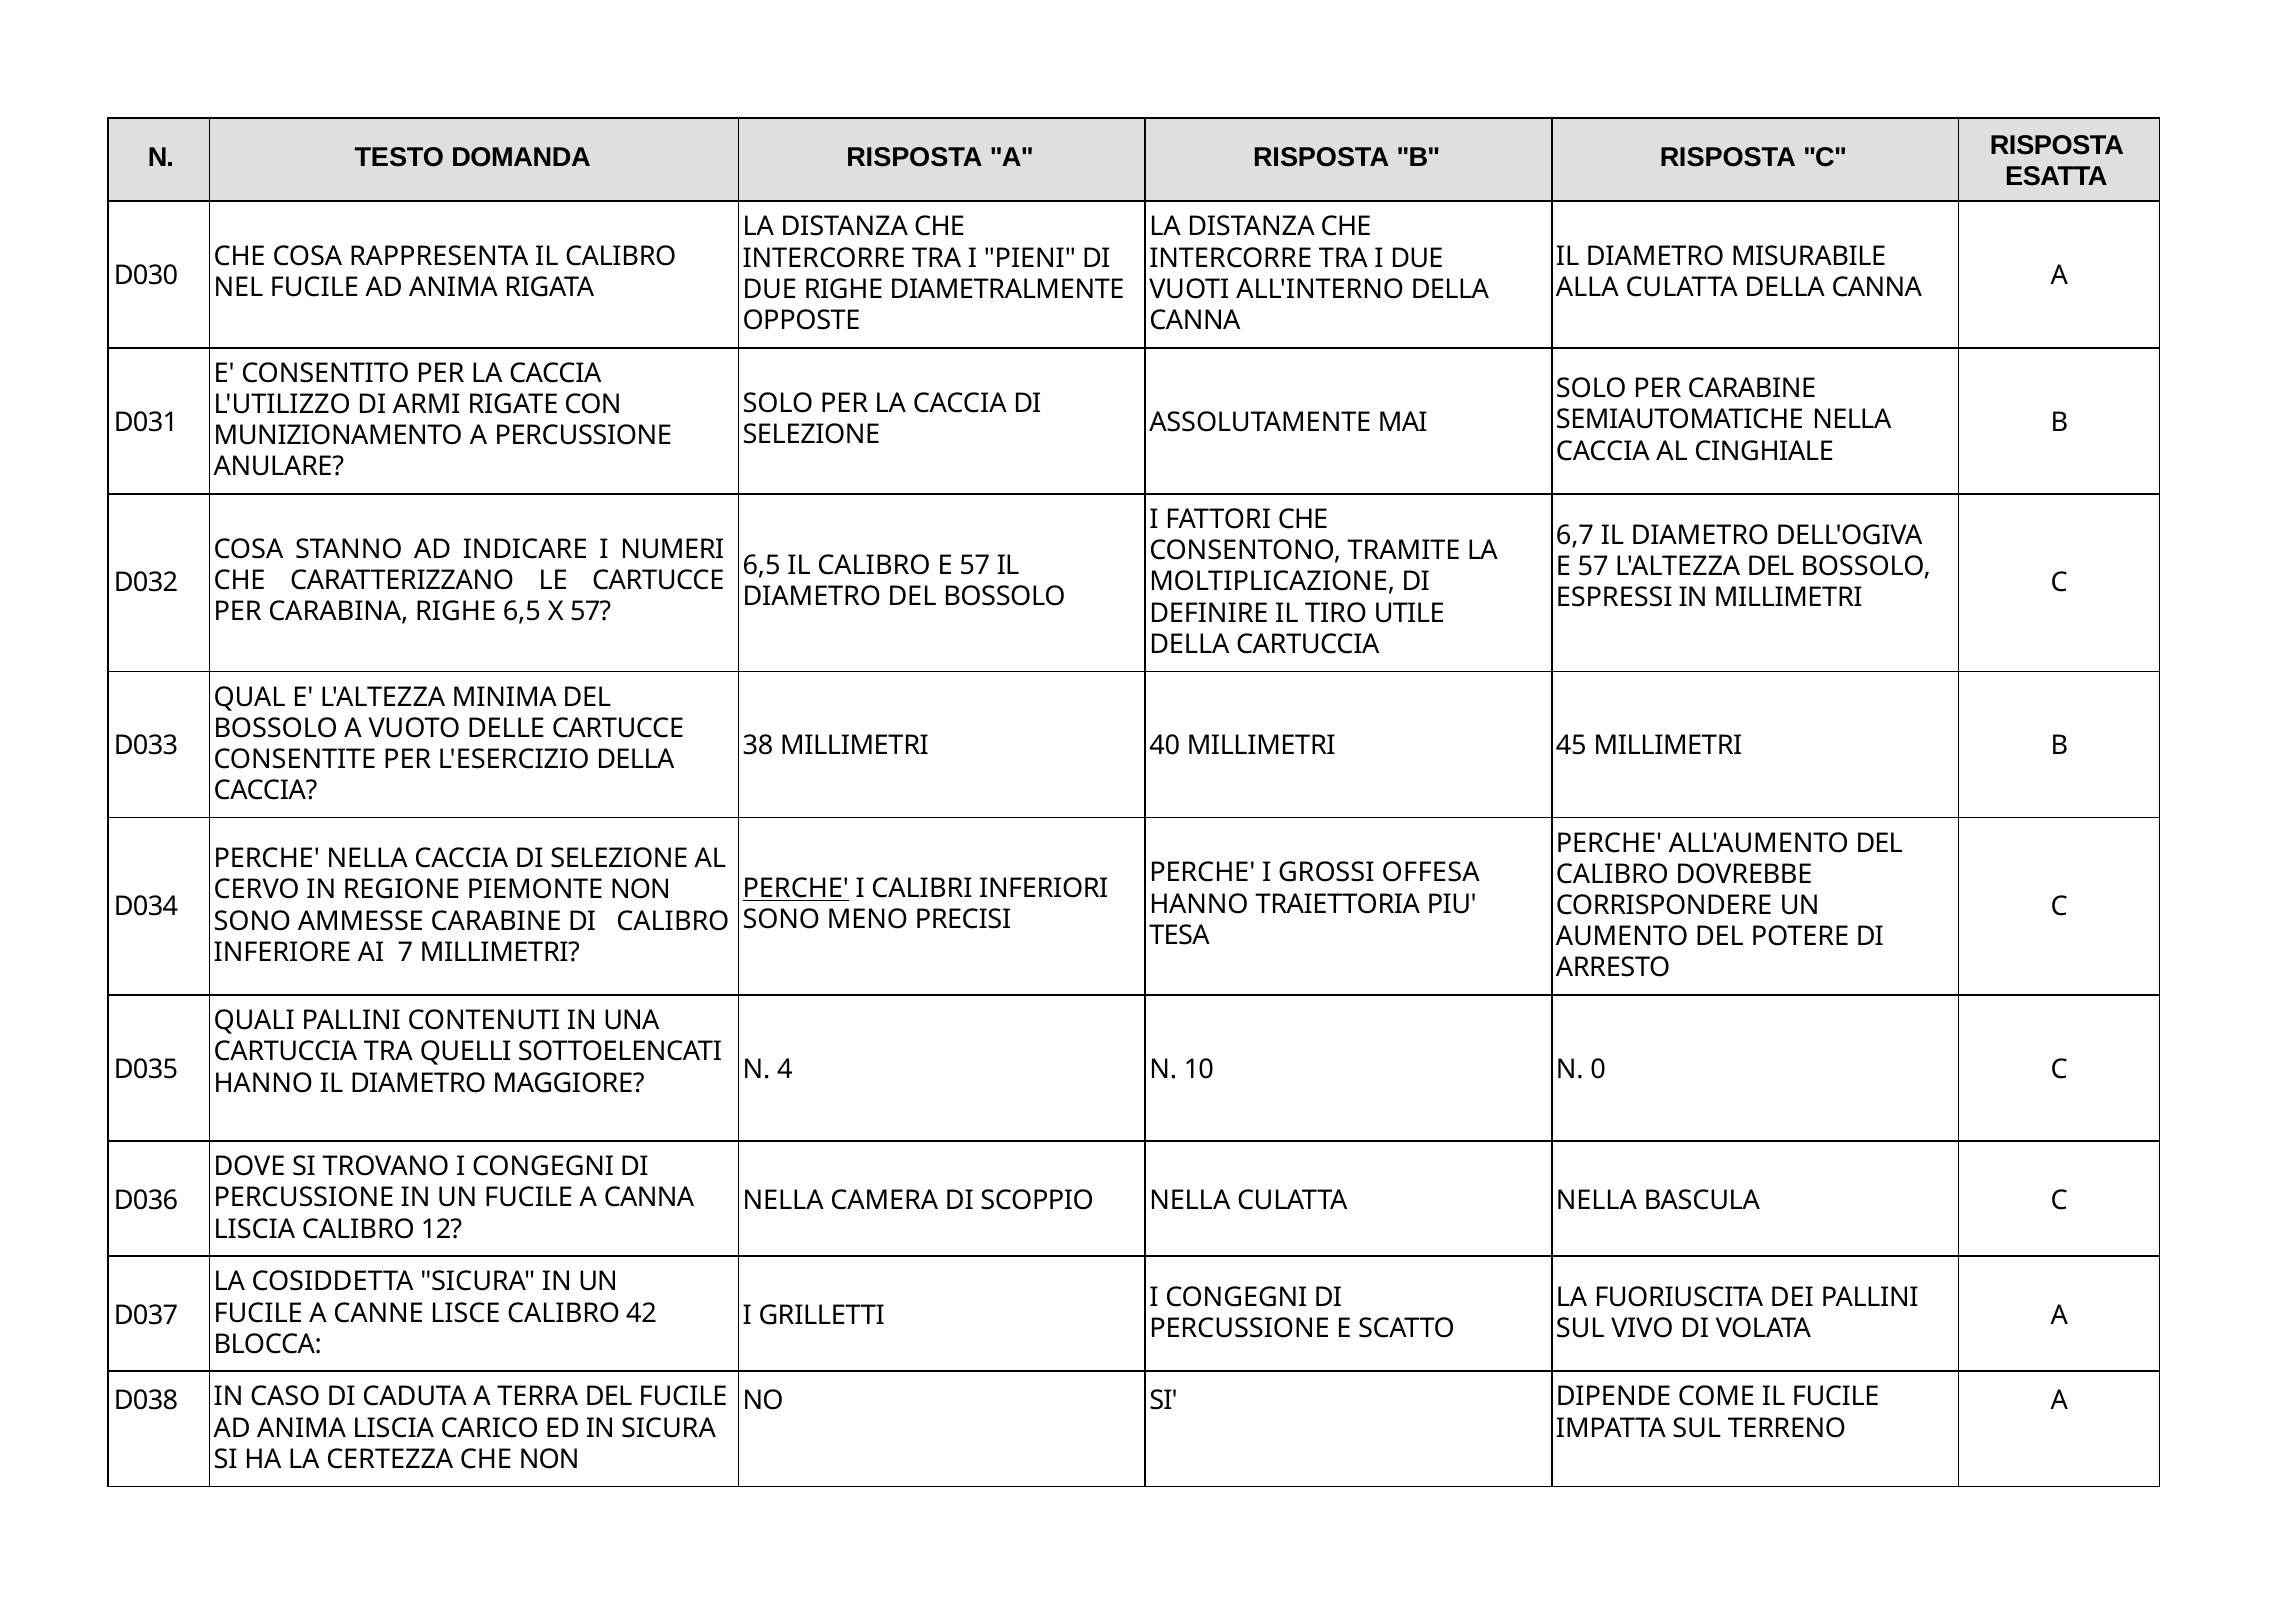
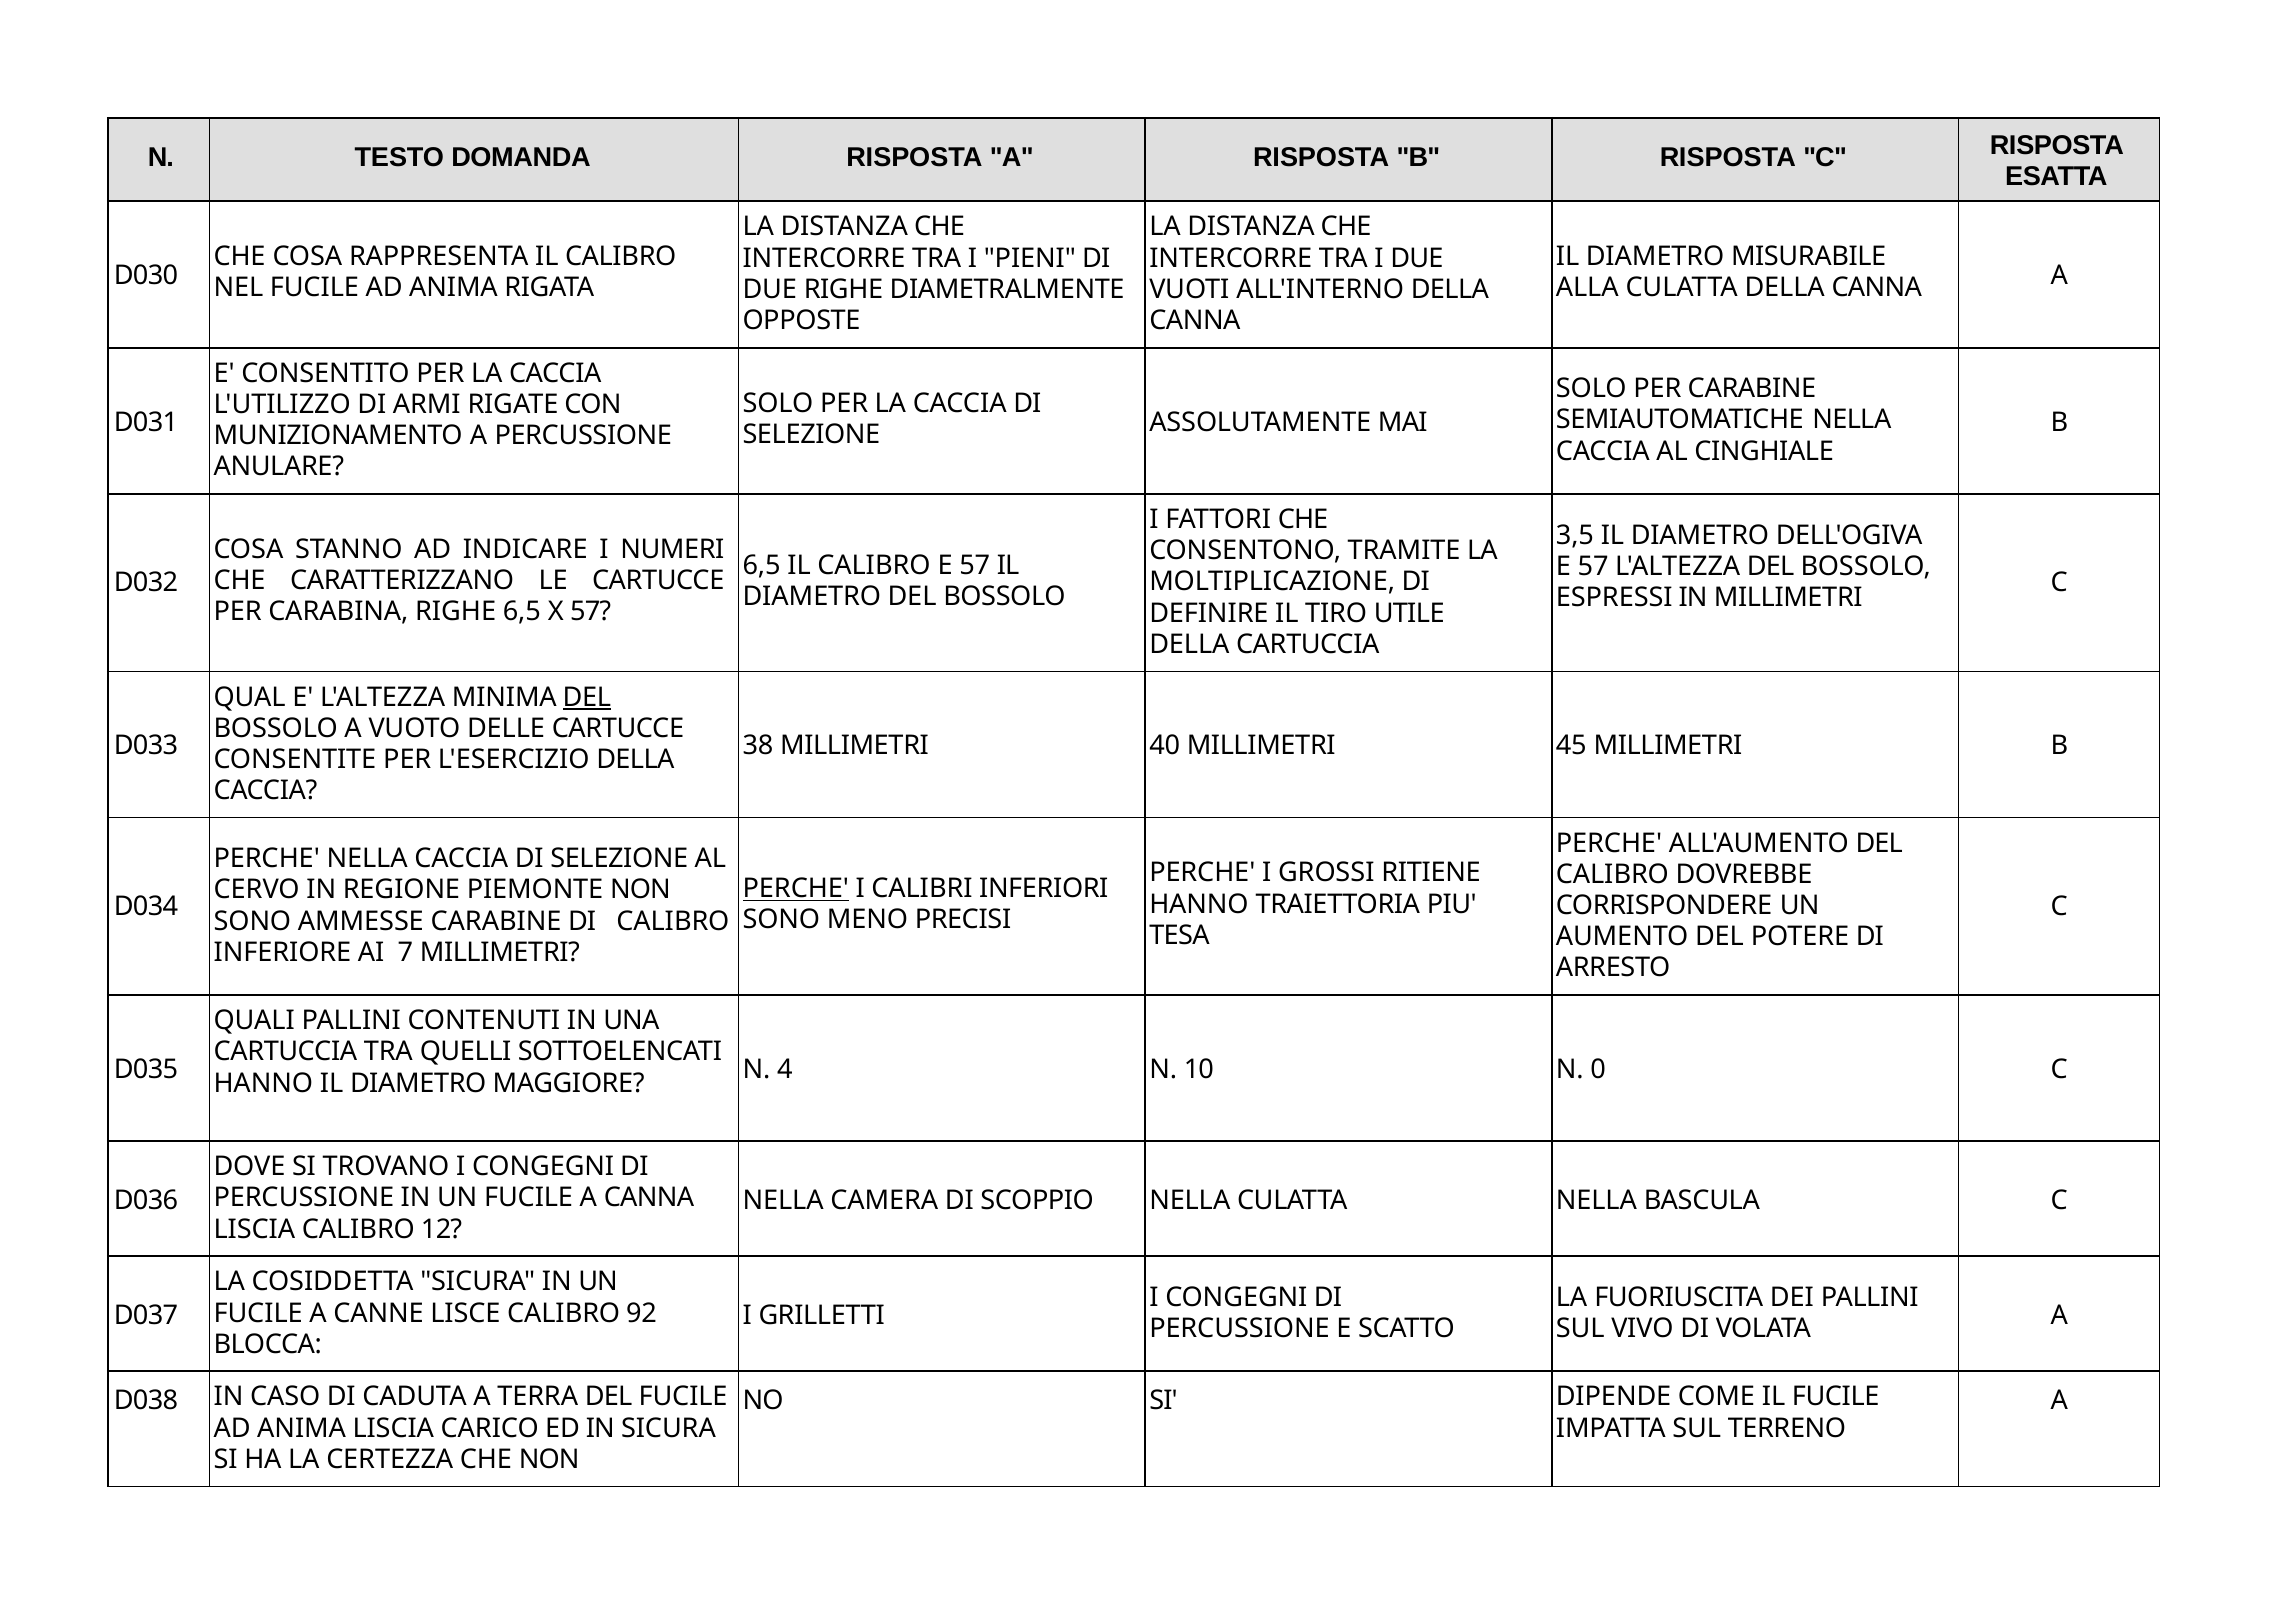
6,7: 6,7 -> 3,5 (1575, 535)
DEL underline: none -> present (587, 697)
OFFESA: OFFESA -> RITIENE (1431, 873)
42: 42 -> 92 (642, 1313)
